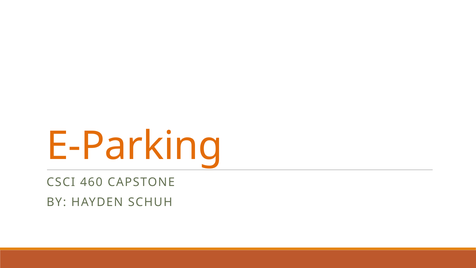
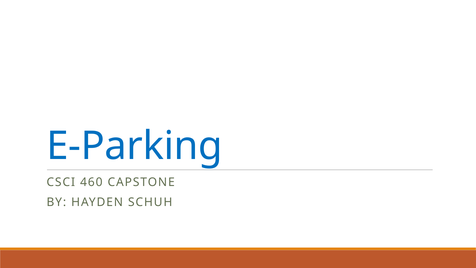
E-Parking colour: orange -> blue (134, 146)
